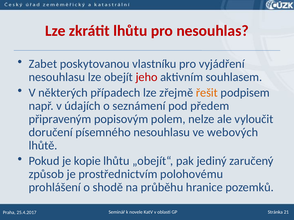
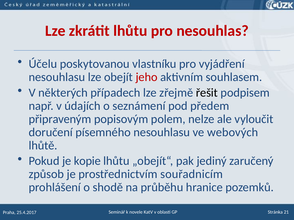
Zabet: Zabet -> Účelu (43, 64)
řešit colour: orange -> black (207, 93)
polohovému: polohovému -> souřadnicím (192, 175)
